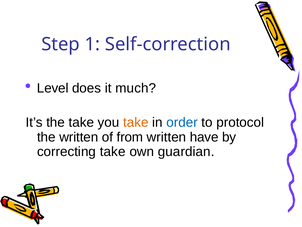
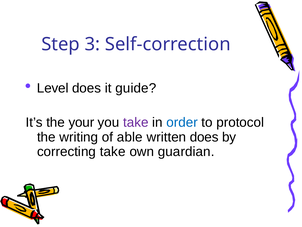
1: 1 -> 3 (92, 44)
much: much -> guide (136, 88)
the take: take -> your (81, 122)
take colour: orange -> purple (136, 122)
the written: written -> writing (79, 137)
from: from -> able (130, 137)
written have: have -> does (204, 137)
